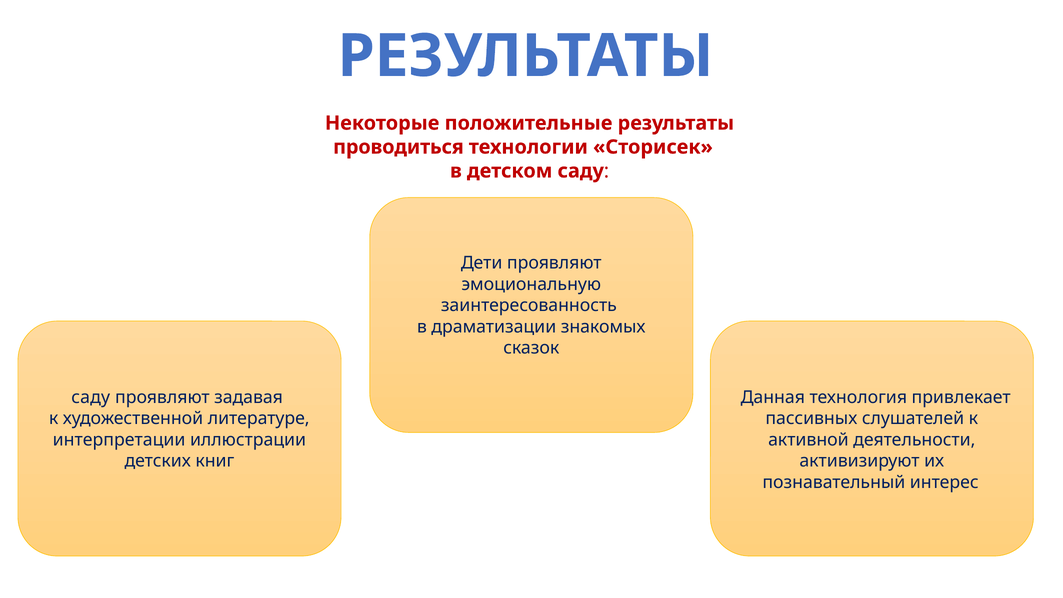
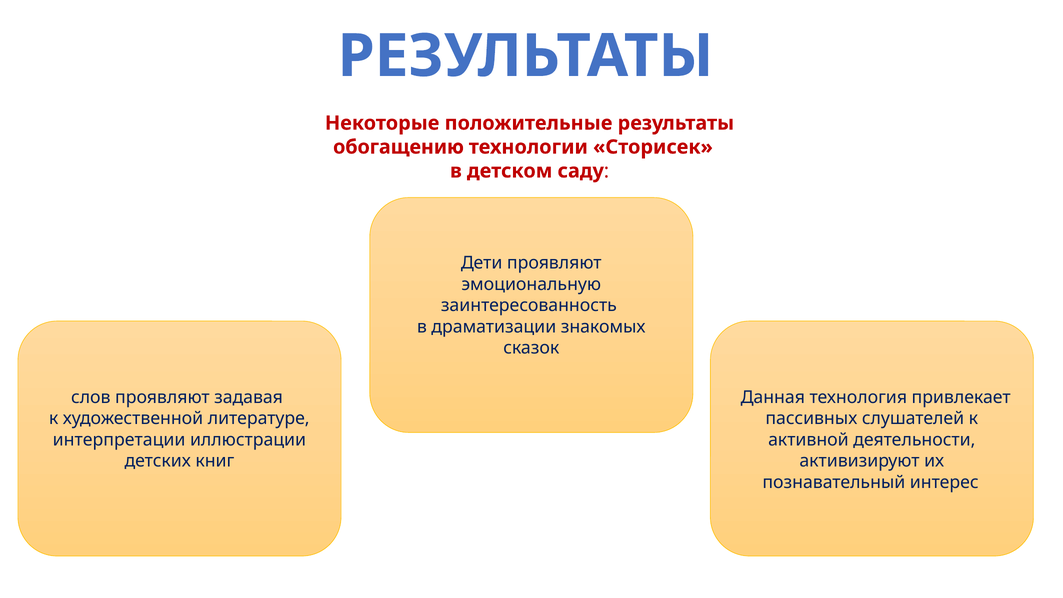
проводиться: проводиться -> обогащению (398, 147)
саду: саду -> слов (91, 397)
